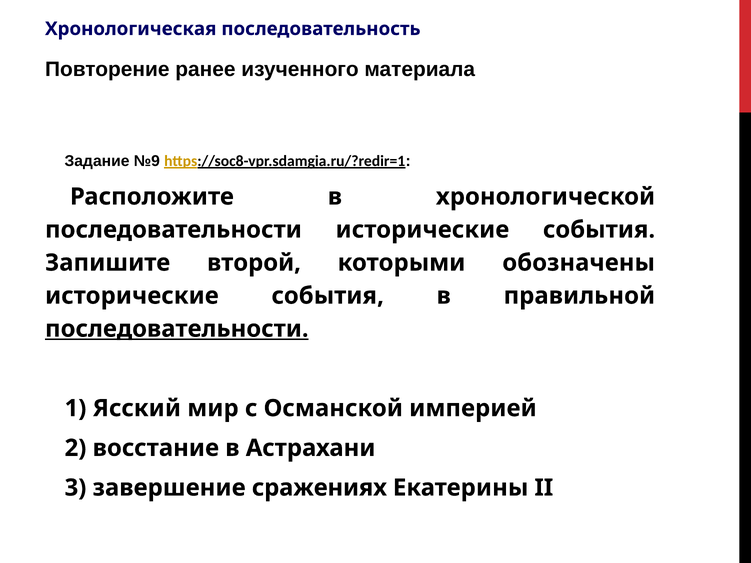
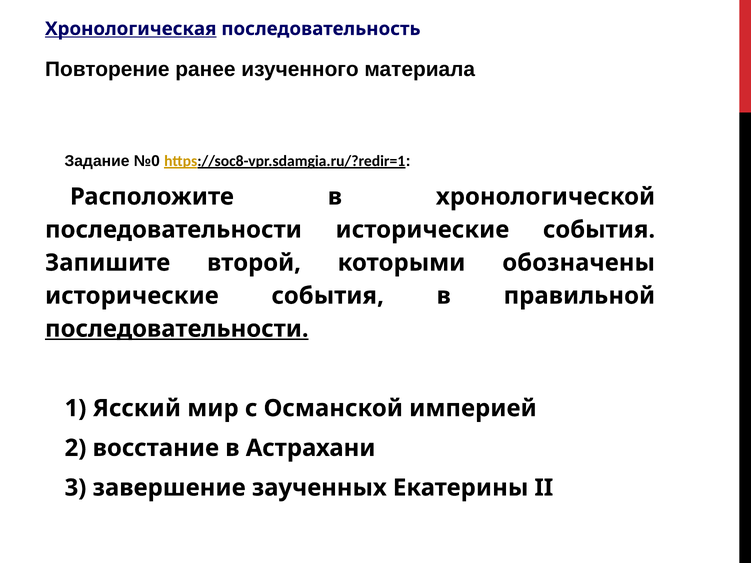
Хронологическая underline: none -> present (131, 29)
№9: №9 -> №0 (147, 161)
сражениях: сражениях -> заученных (319, 488)
